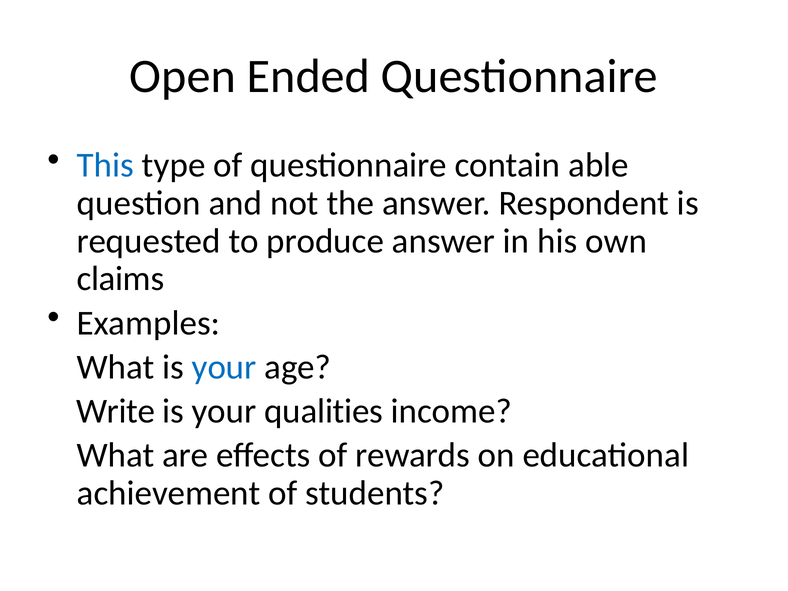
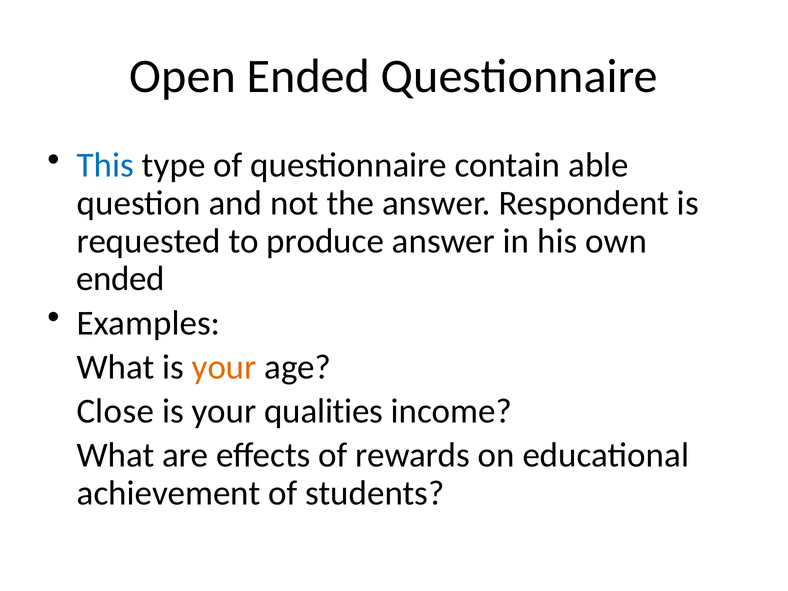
claims: claims -> ended (120, 279)
your colour: blue -> orange (224, 367)
Write: Write -> Close (115, 411)
